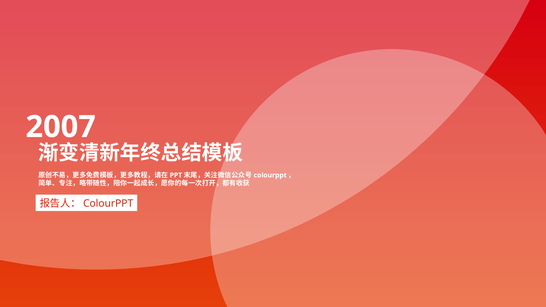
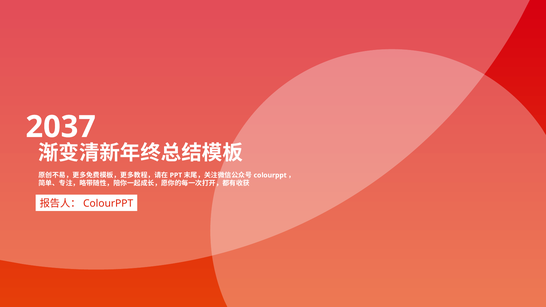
2007: 2007 -> 2037 (61, 127)
